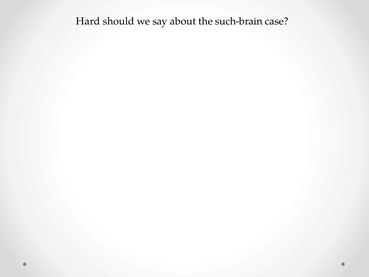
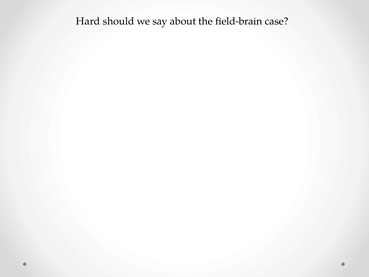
such-brain: such-brain -> field-brain (239, 21)
